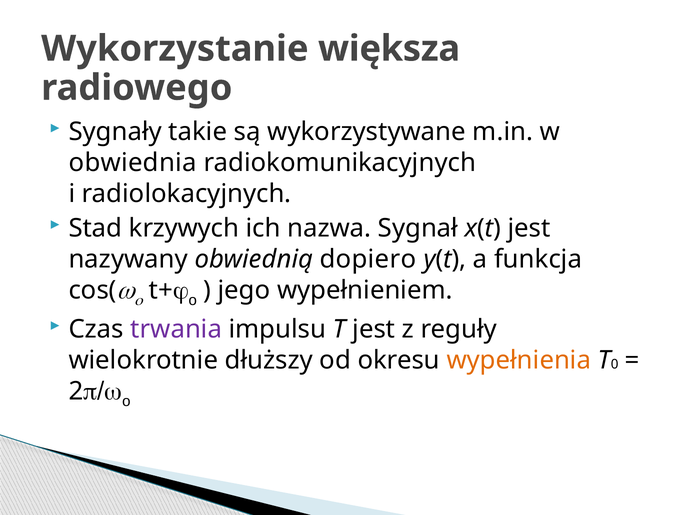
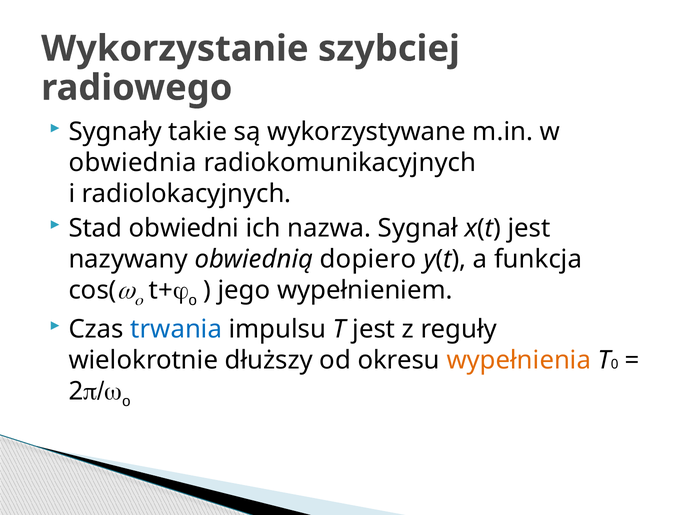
większa: większa -> szybciej (389, 49)
krzywych: krzywych -> obwiedni (184, 229)
trwania colour: purple -> blue (176, 329)
